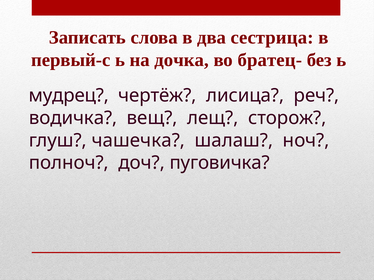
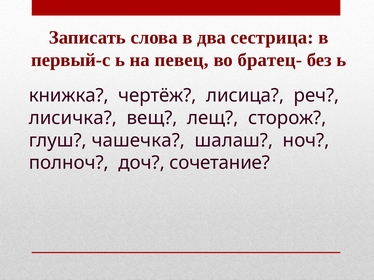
дочка: дочка -> певец (182, 60)
мудрец: мудрец -> книжка (69, 96)
водичка: водичка -> лисичка (73, 118)
пуговичка: пуговичка -> сочетание (220, 163)
